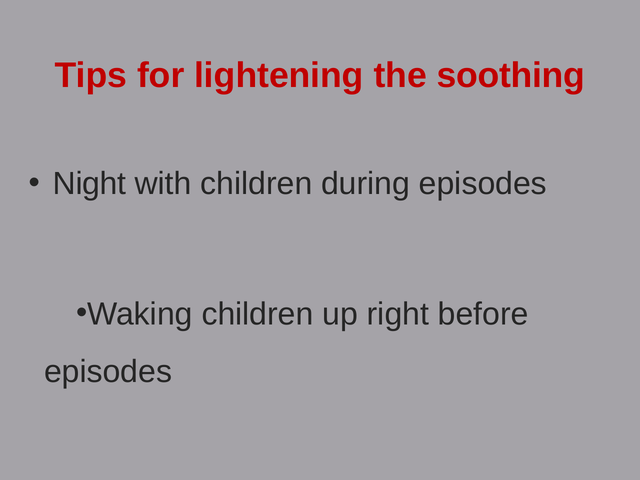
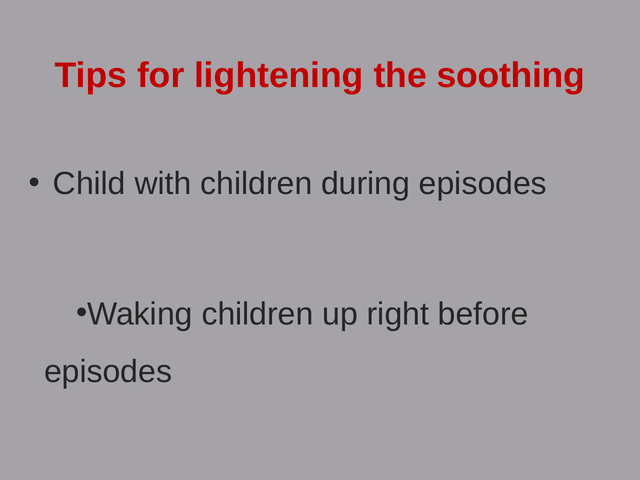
Night: Night -> Child (89, 184)
